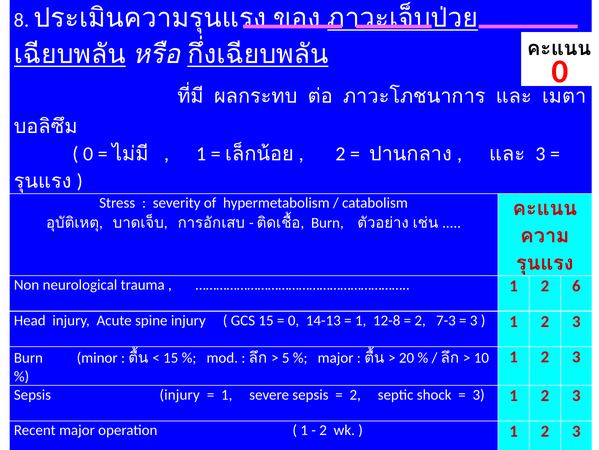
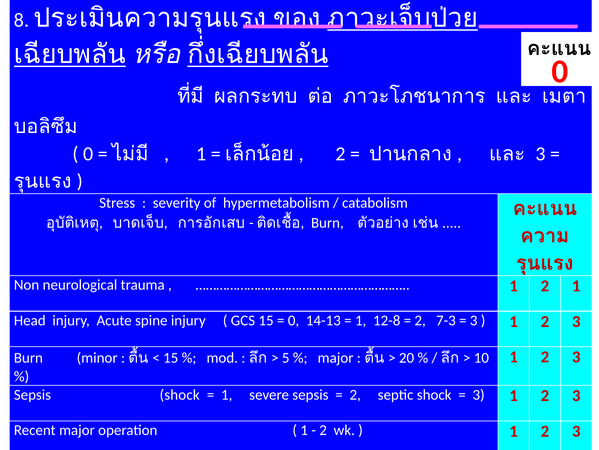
2 6: 6 -> 1 (576, 286)
Sepsis injury: injury -> shock (180, 394)
